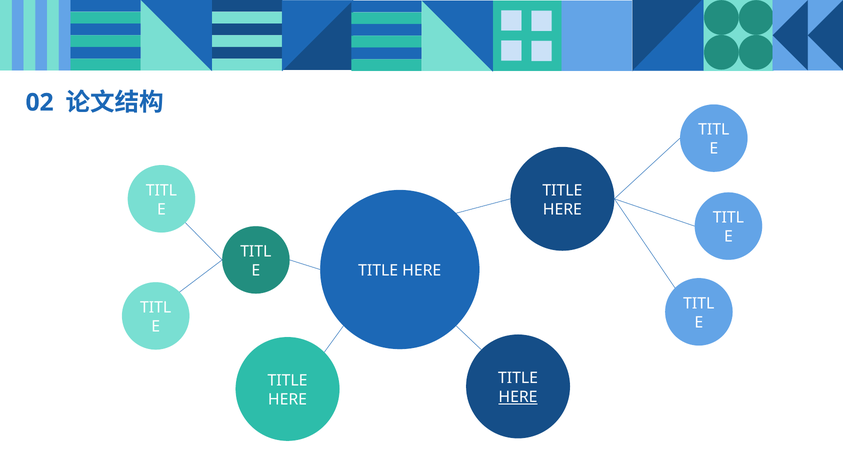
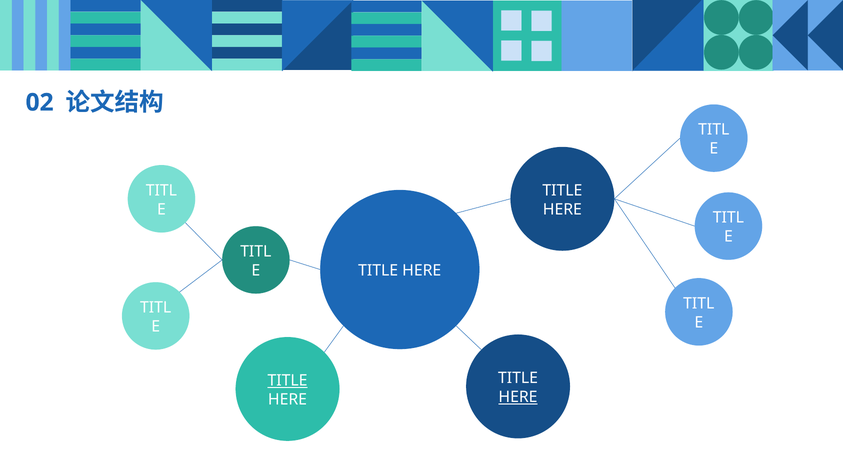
TITLE underline: none -> present (288, 381)
